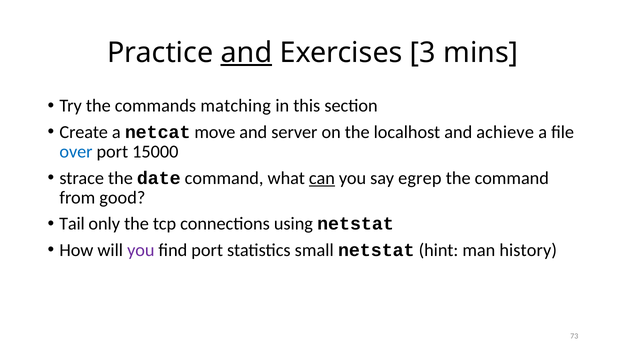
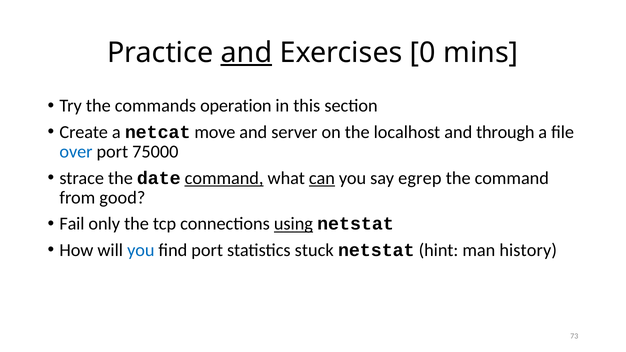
3: 3 -> 0 (423, 53)
matching: matching -> operation (236, 106)
achieve: achieve -> through (505, 132)
15000: 15000 -> 75000 (155, 152)
command underline: none -> present (224, 178)
Tail: Tail -> Fail (72, 224)
using underline: none -> present (293, 224)
you colour: purple -> blue (141, 250)
small: small -> stuck (314, 250)
